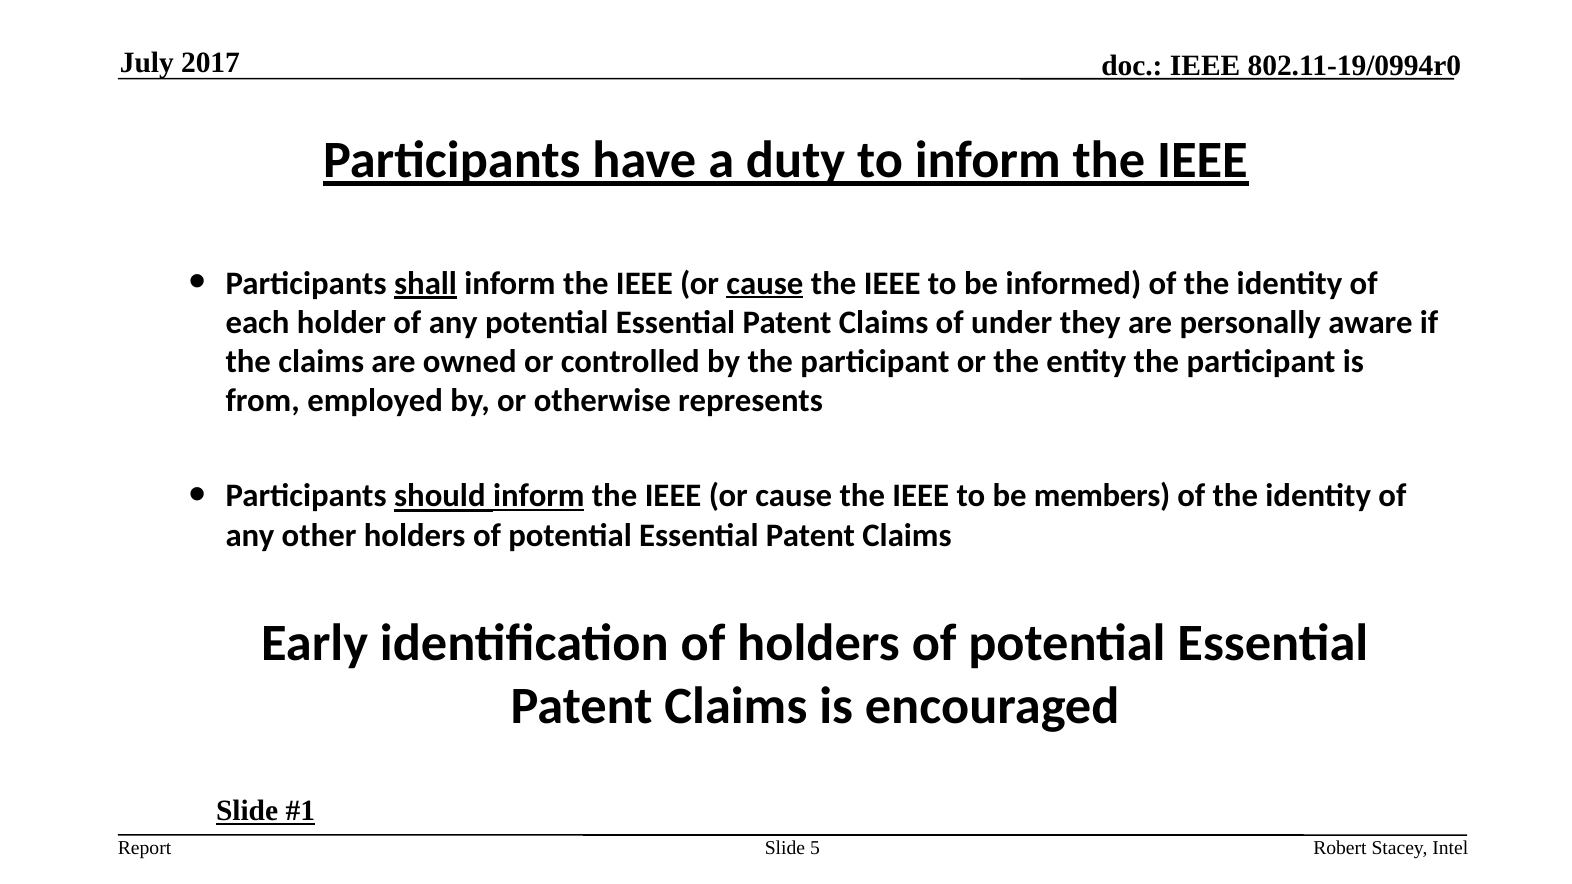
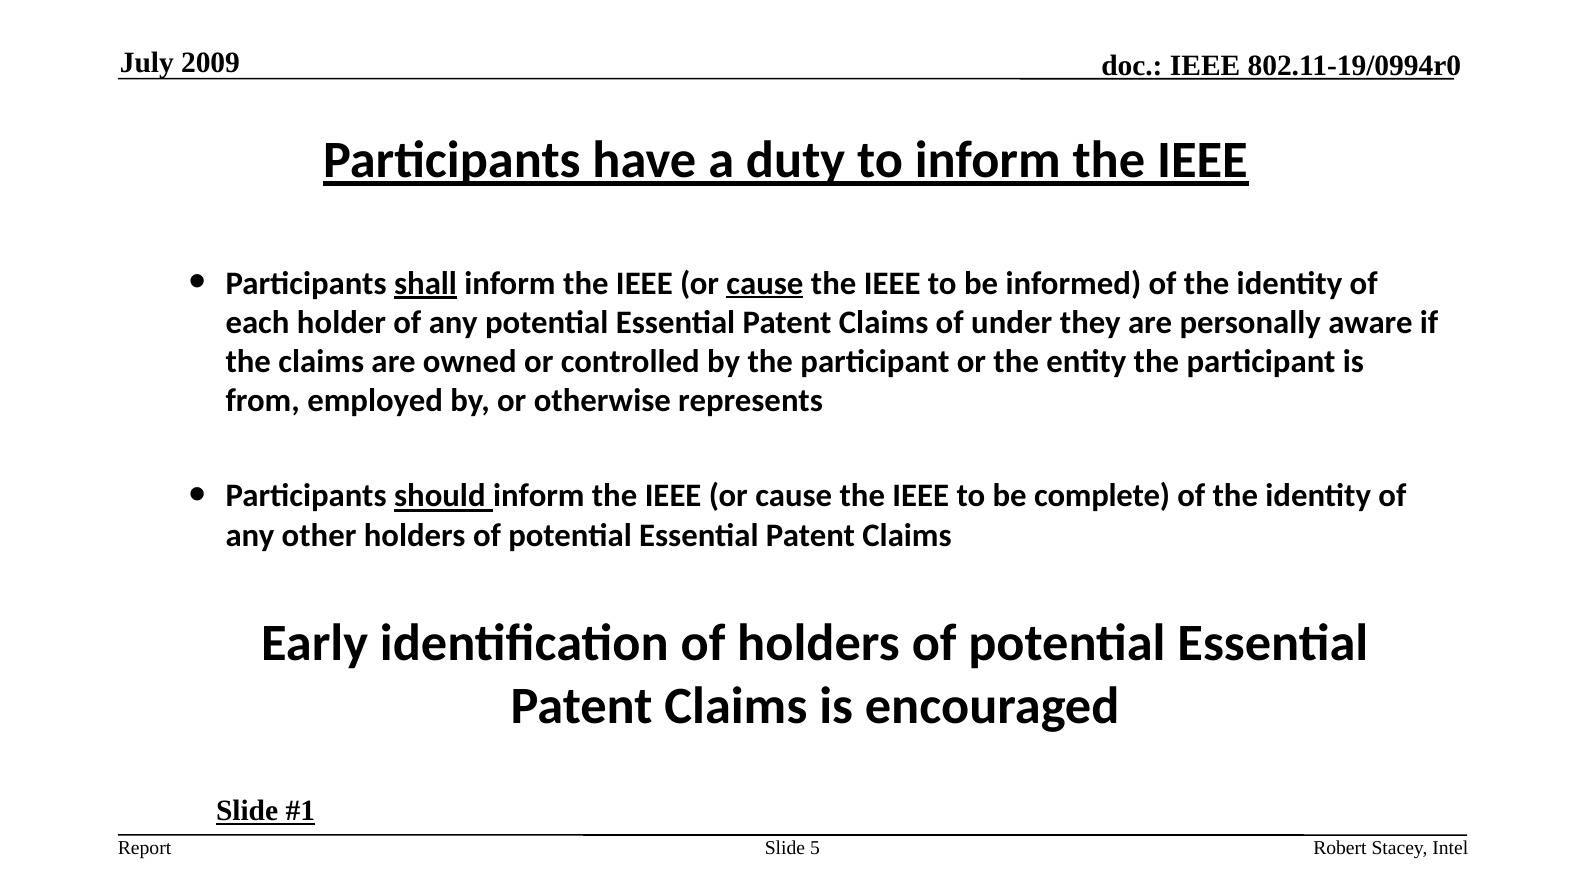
2017: 2017 -> 2009 (211, 62)
inform underline: present -> none (539, 496)
members: members -> complete (1102, 496)
